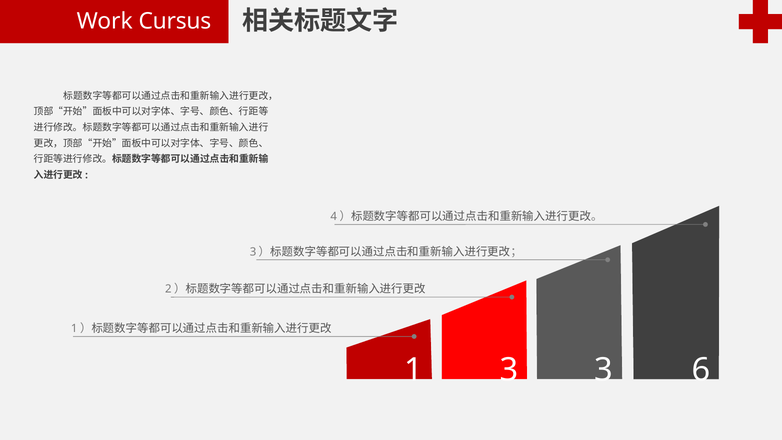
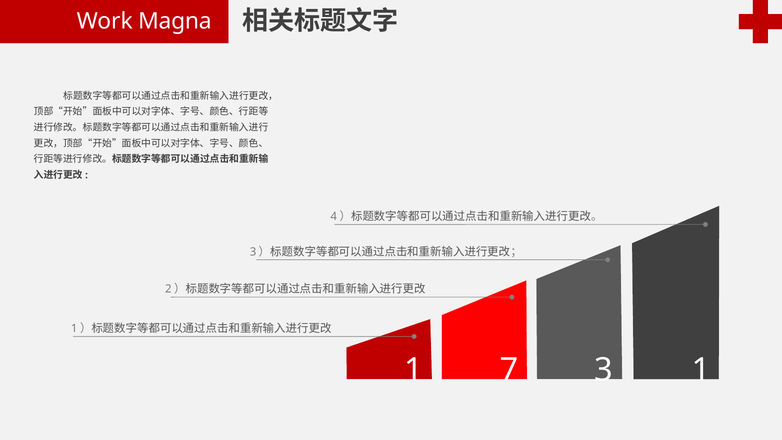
Cursus: Cursus -> Magna (175, 21)
1 3: 3 -> 7 (509, 370)
3 6: 6 -> 1 (701, 370)
